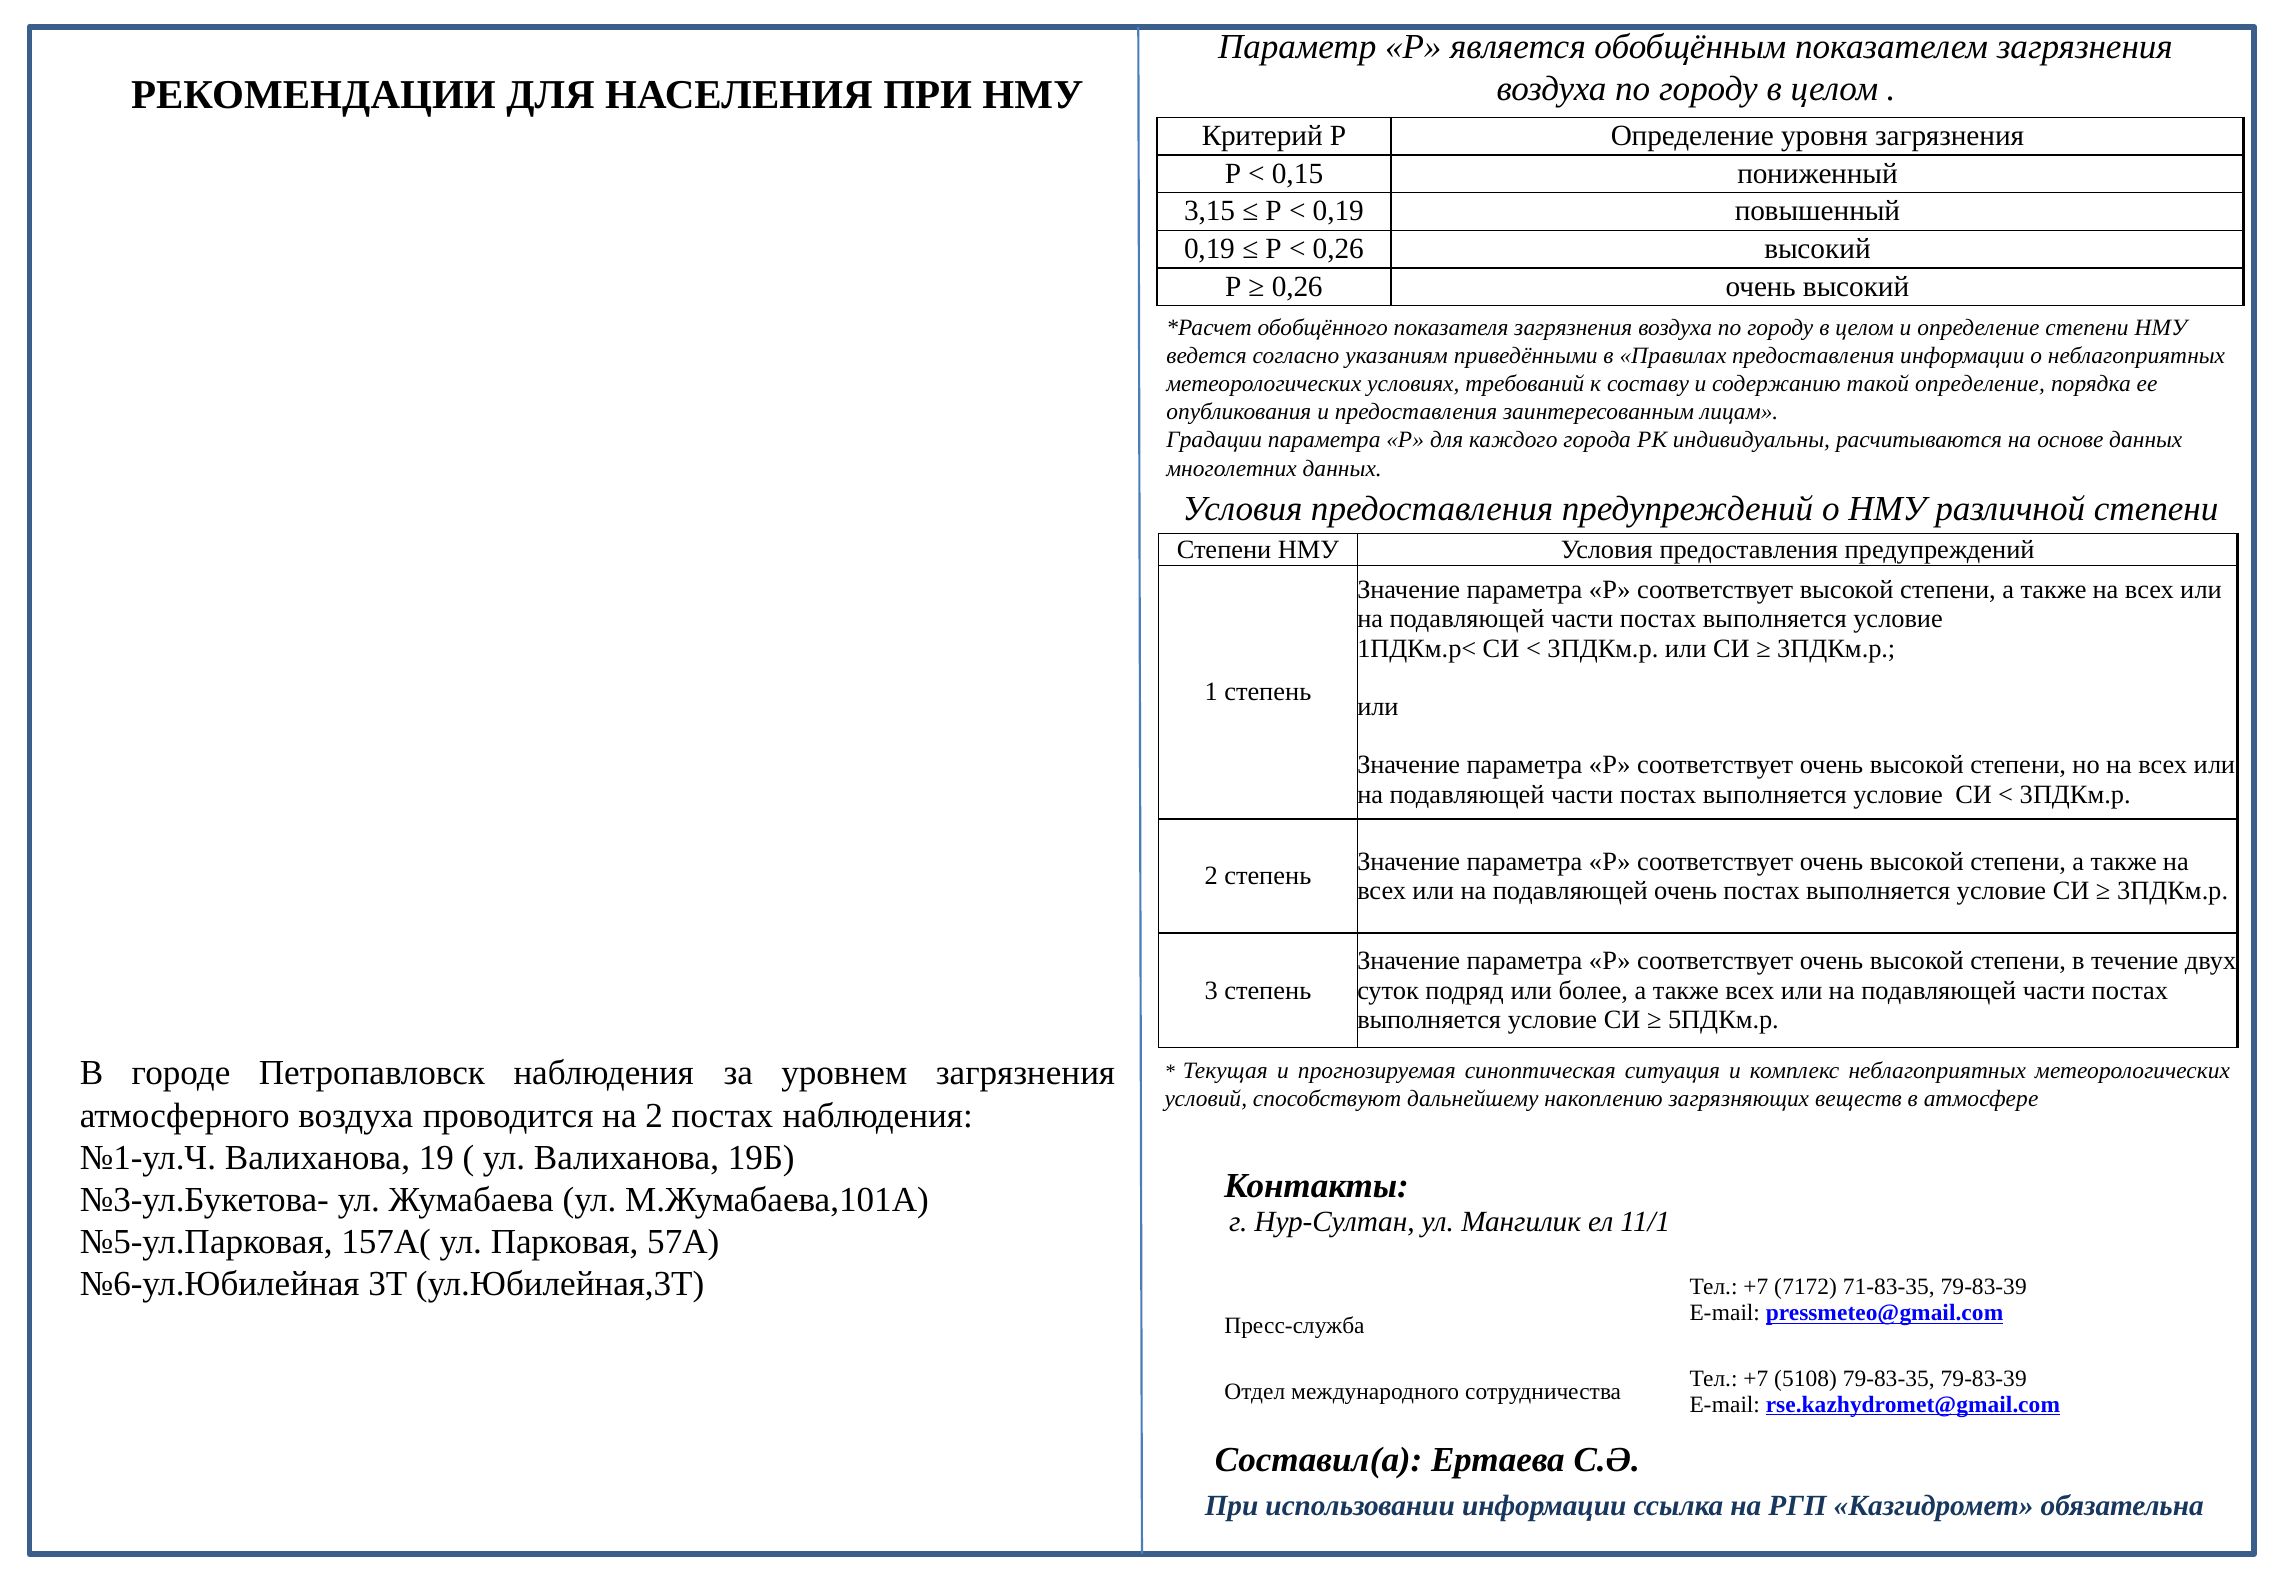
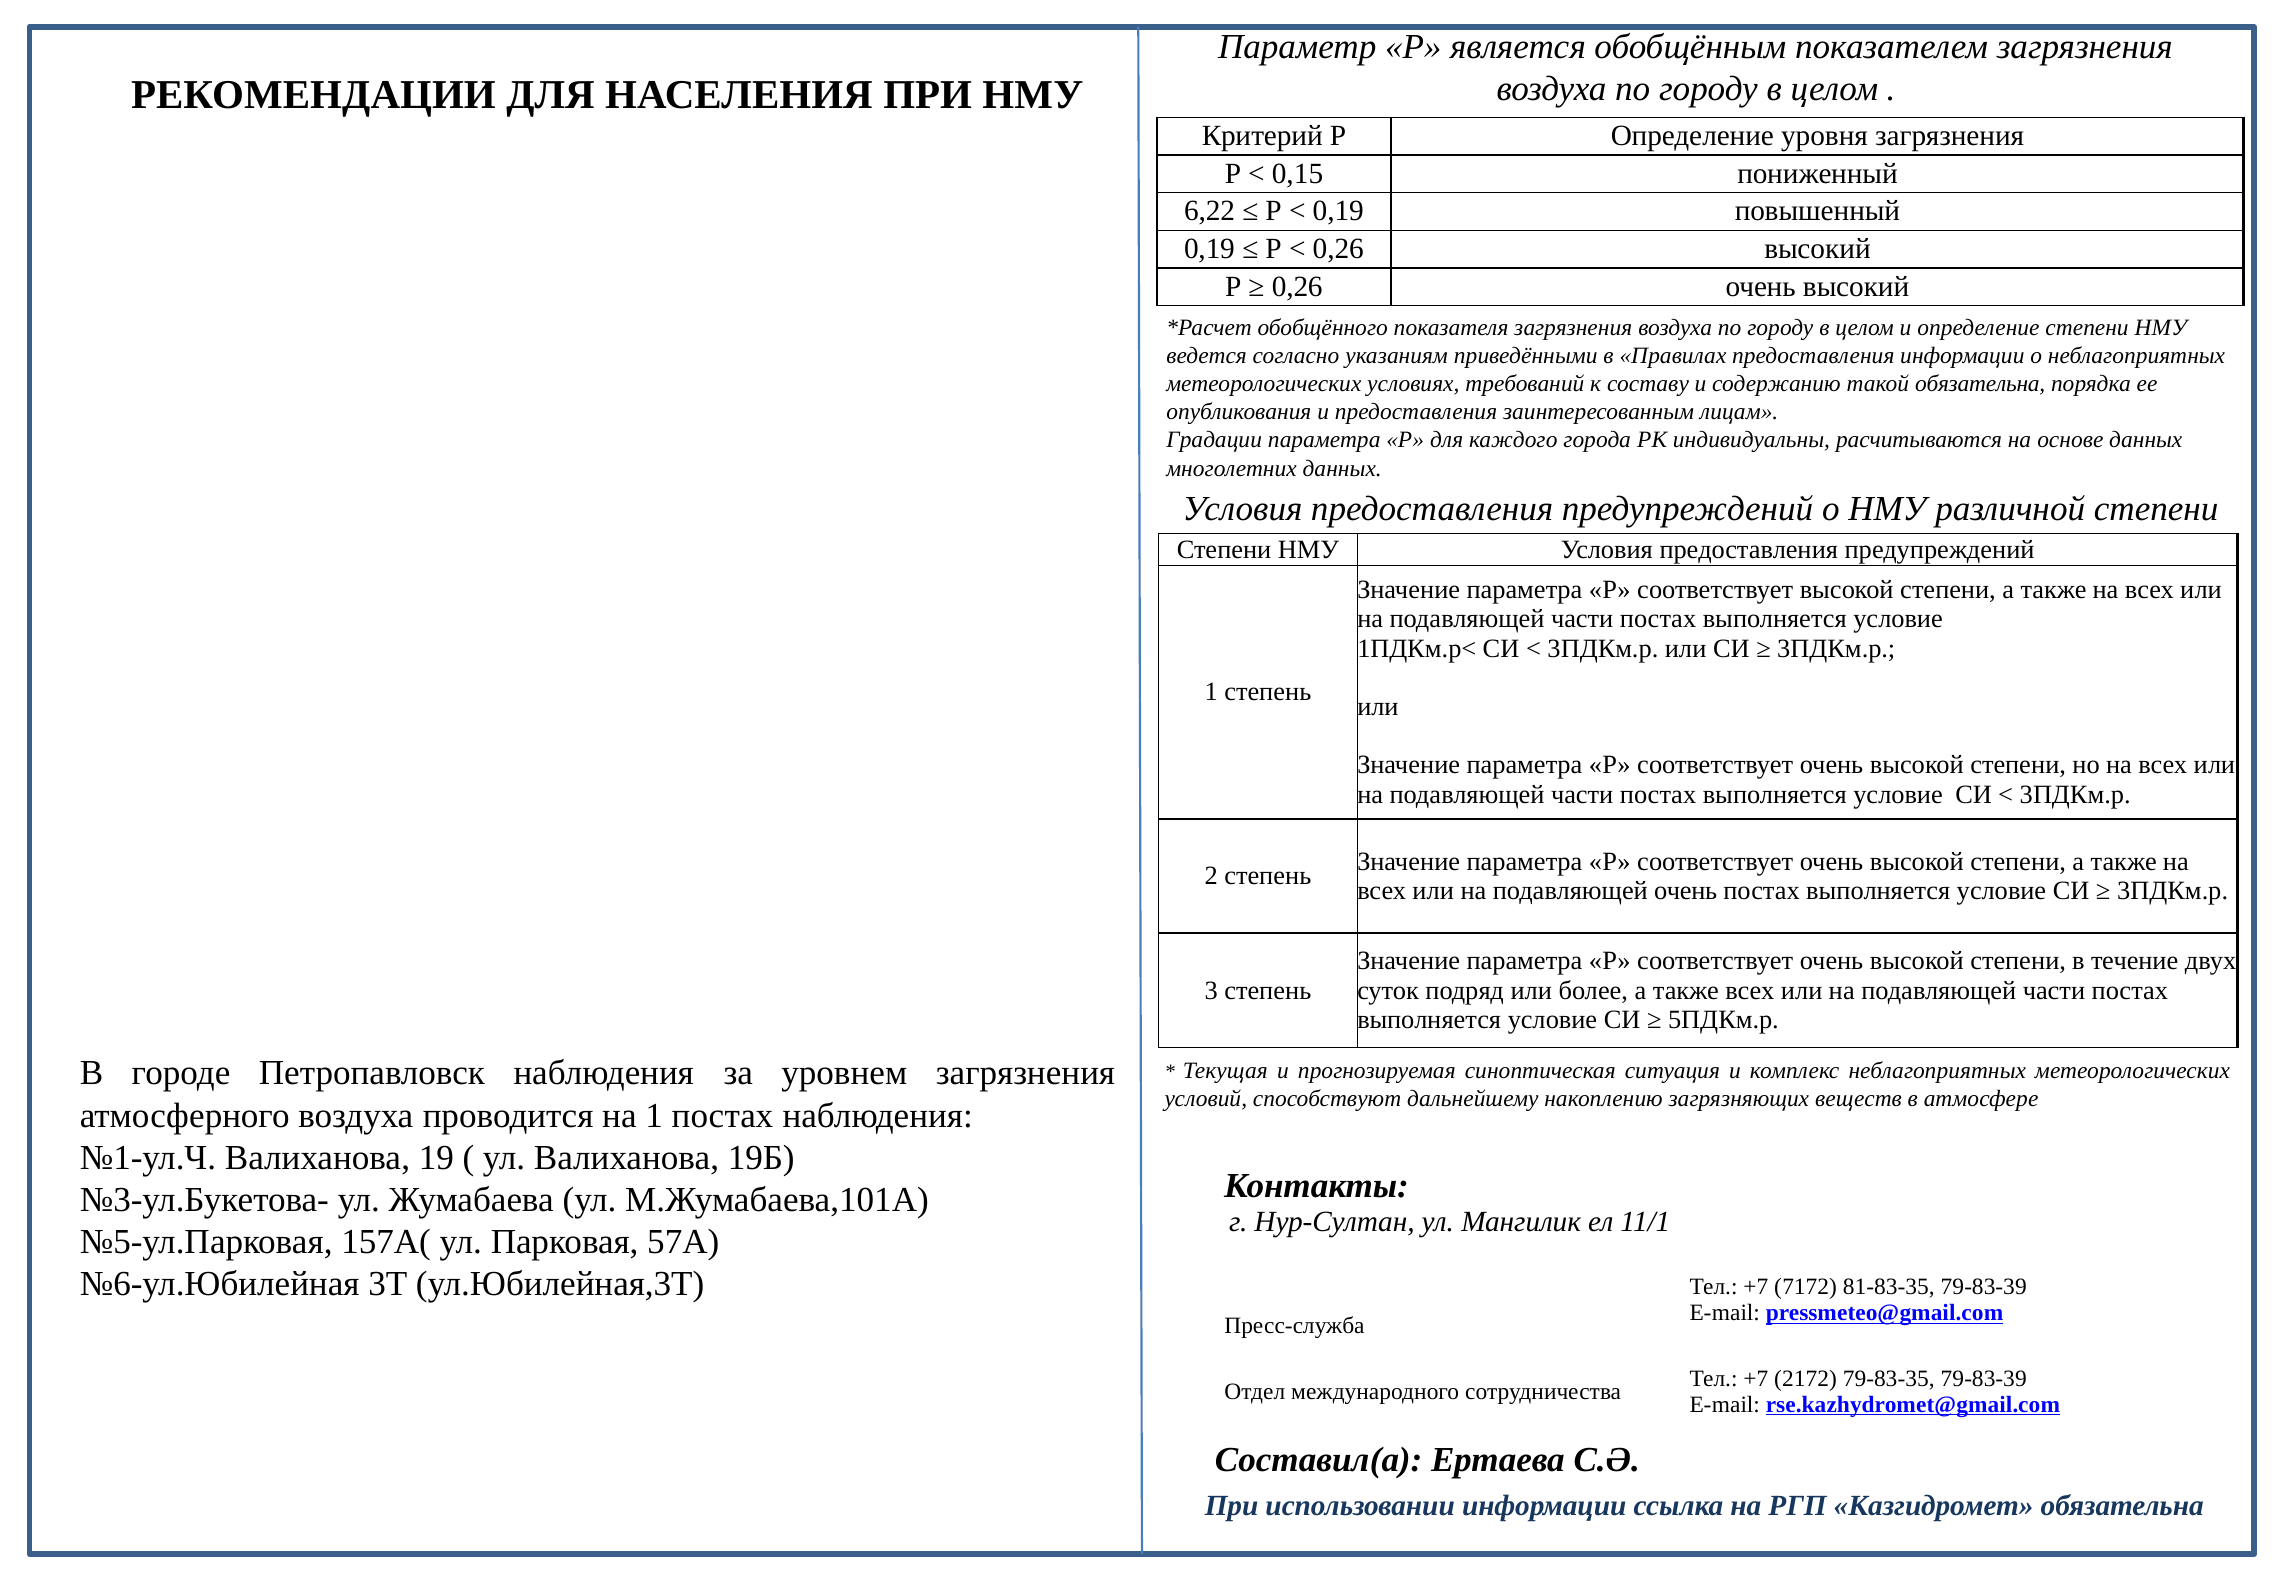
3,15: 3,15 -> 6,22 (1210, 211)
такой определение: определение -> обязательна (1980, 384)
на 2: 2 -> 1 (654, 1116)
71-83-35: 71-83-35 -> 81-83-35 (1889, 1287)
5108: 5108 -> 2172 (1806, 1379)
